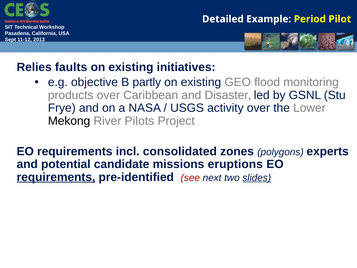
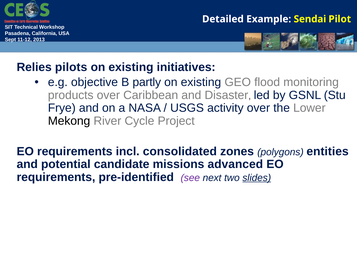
Period: Period -> Sendai (310, 19)
faults: faults -> pilots (71, 67)
Pilots: Pilots -> Cycle (139, 121)
experts: experts -> entities (328, 151)
eruptions: eruptions -> advanced (235, 164)
requirements underline: present -> none (56, 177)
see colour: red -> purple (190, 178)
